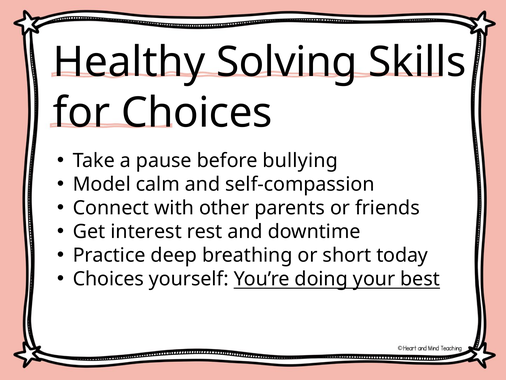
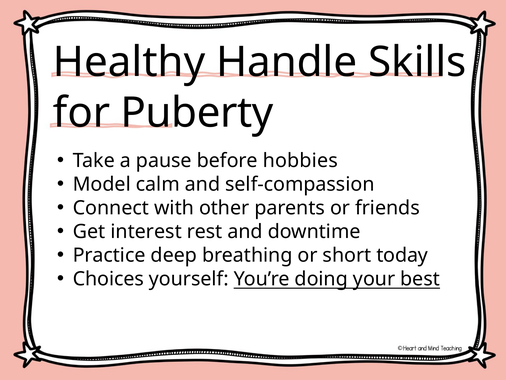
Solving: Solving -> Handle (287, 62)
for Choices: Choices -> Puberty (197, 113)
bullying: bullying -> hobbies (300, 161)
